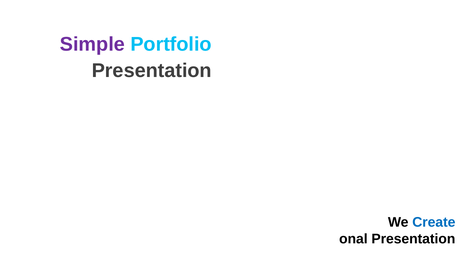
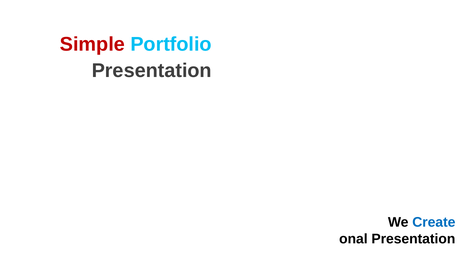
Simple colour: purple -> red (92, 44)
